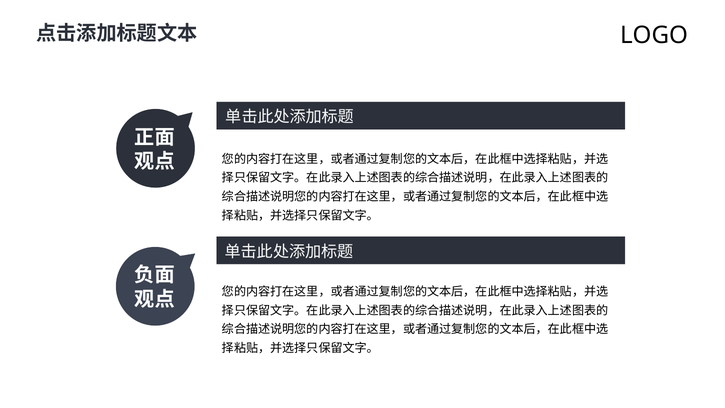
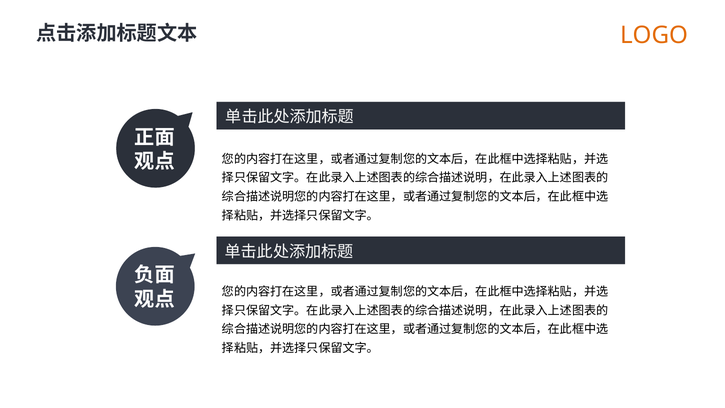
LOGO colour: black -> orange (654, 35)
